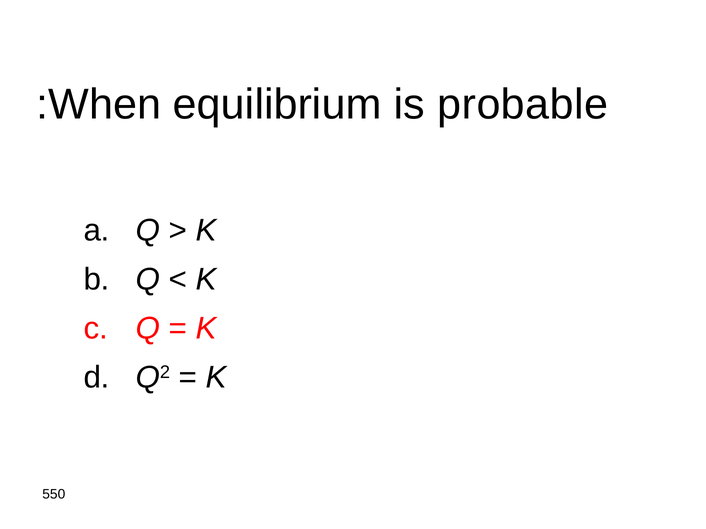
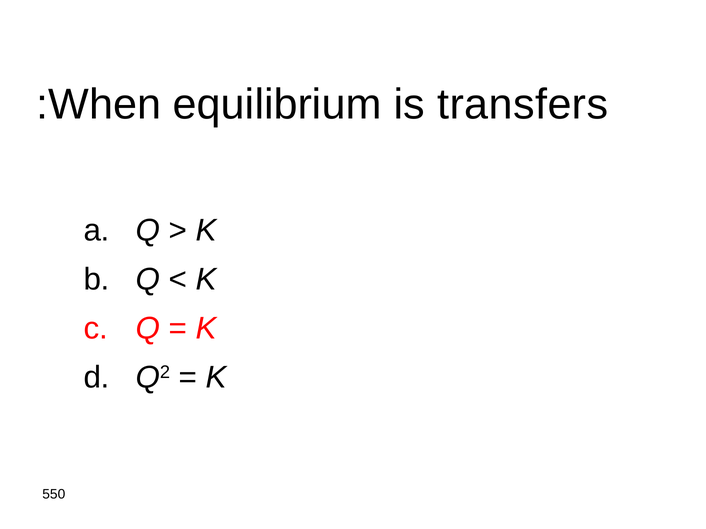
probable: probable -> transfers (523, 105)
